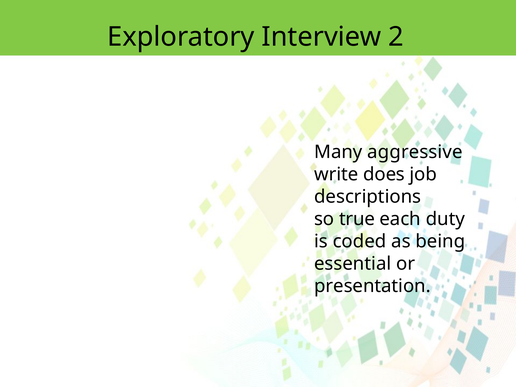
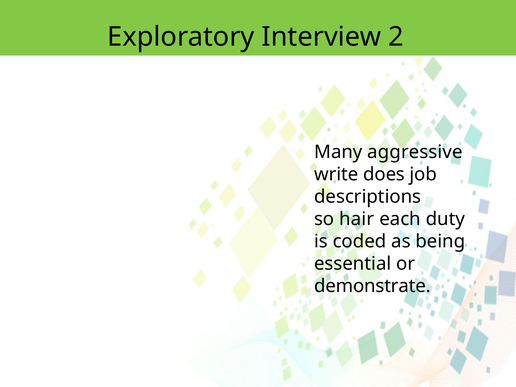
true: true -> hair (357, 219)
presentation: presentation -> demonstrate (372, 286)
